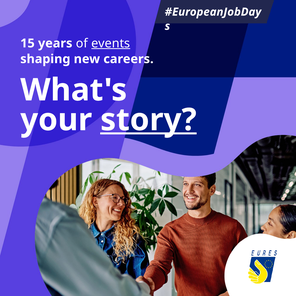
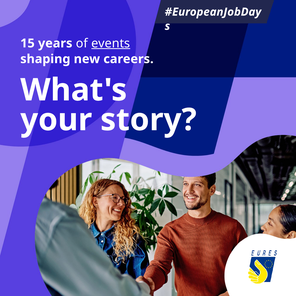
story underline: present -> none (148, 120)
